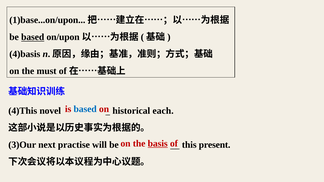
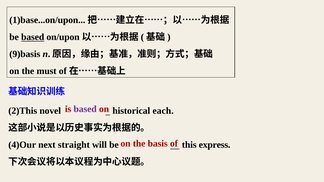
4)basis: 4)basis -> 9)basis (25, 54)
based colour: blue -> purple (85, 109)
4)This: 4)This -> 2)This (23, 111)
basis underline: present -> none (158, 144)
3)Our: 3)Our -> 4)Our (22, 145)
practise: practise -> straight (74, 145)
present: present -> express (215, 145)
